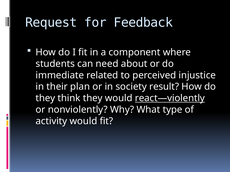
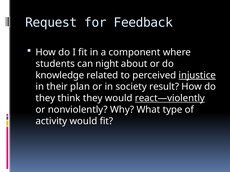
need: need -> night (107, 64)
immediate: immediate -> knowledge (60, 75)
injustice underline: none -> present (197, 75)
